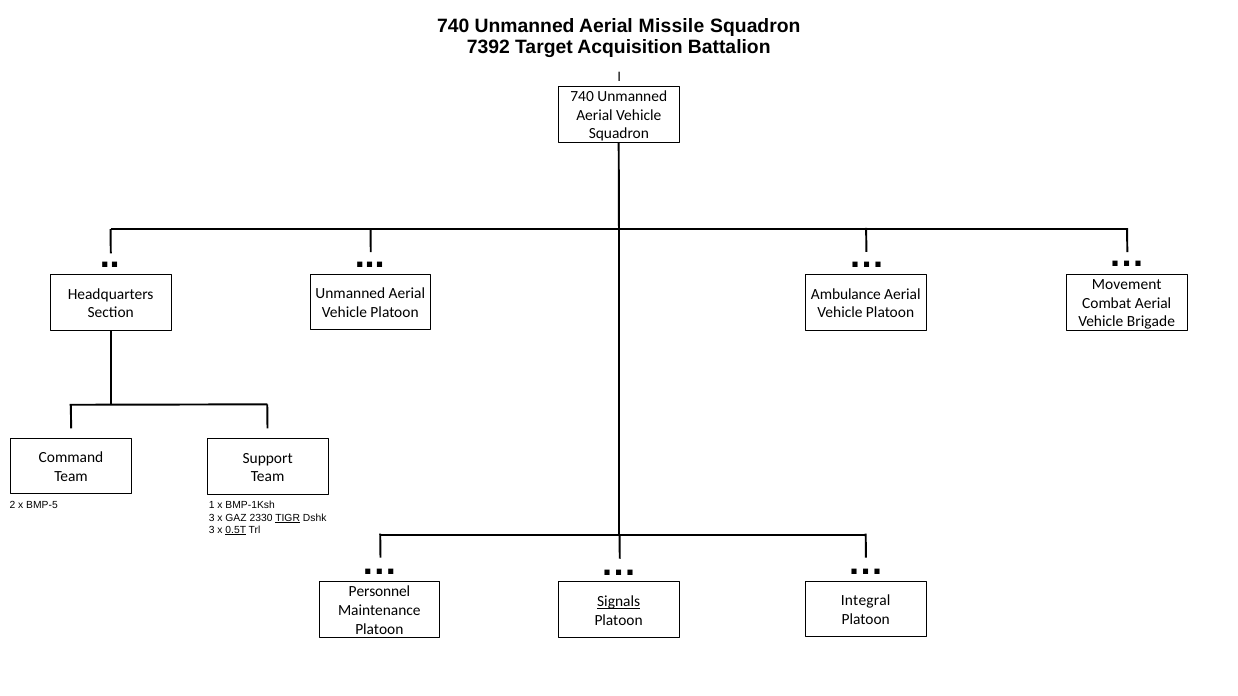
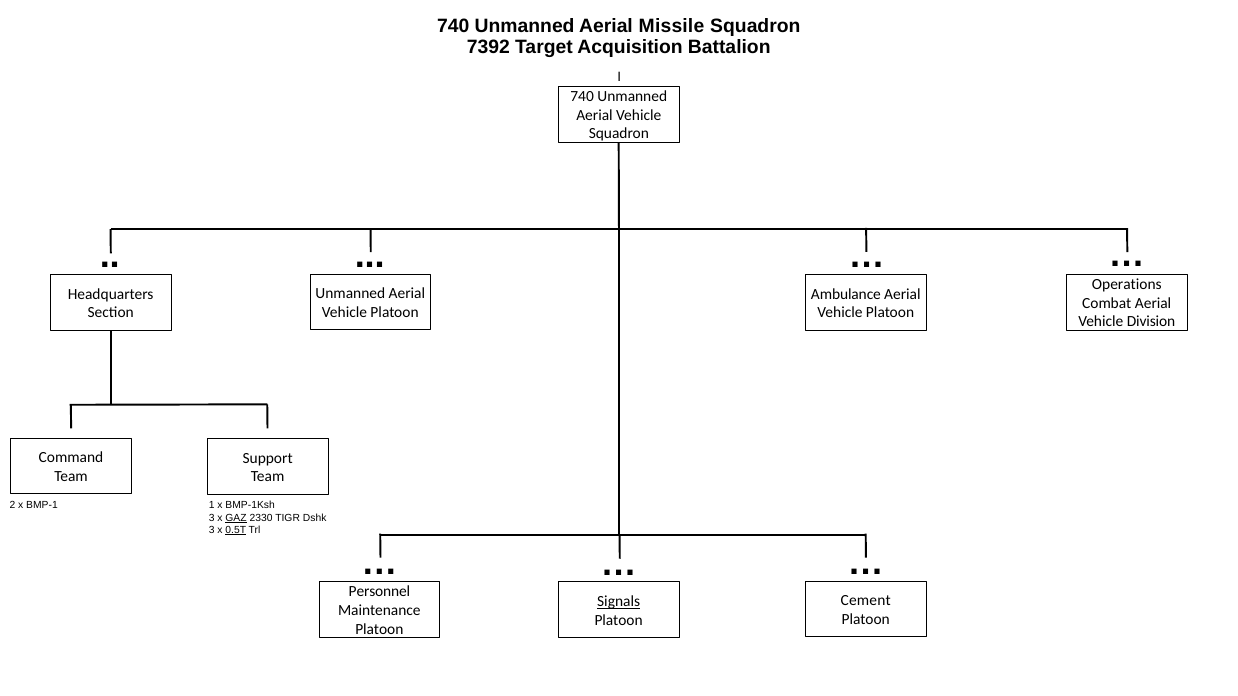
Movement: Movement -> Operations (1127, 285)
Brigade: Brigade -> Division (1151, 322)
BMP-5: BMP-5 -> BMP-1 (42, 506)
GAZ underline: none -> present (236, 518)
TIGR underline: present -> none (288, 518)
Integral: Integral -> Cement (866, 601)
